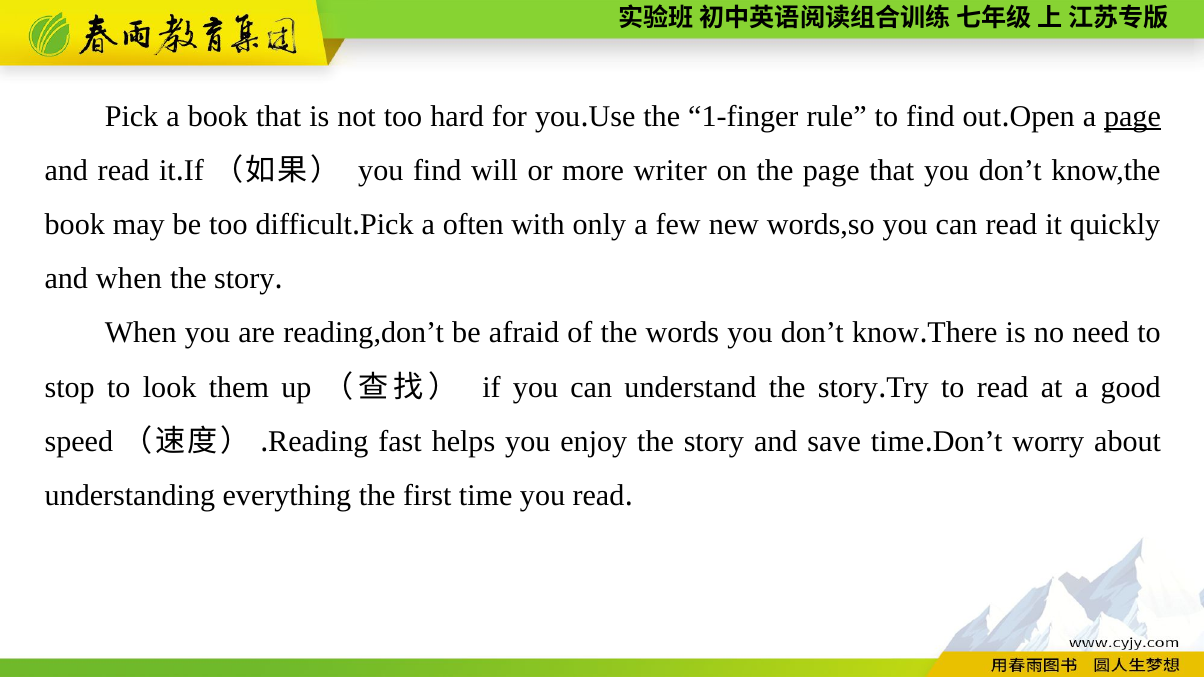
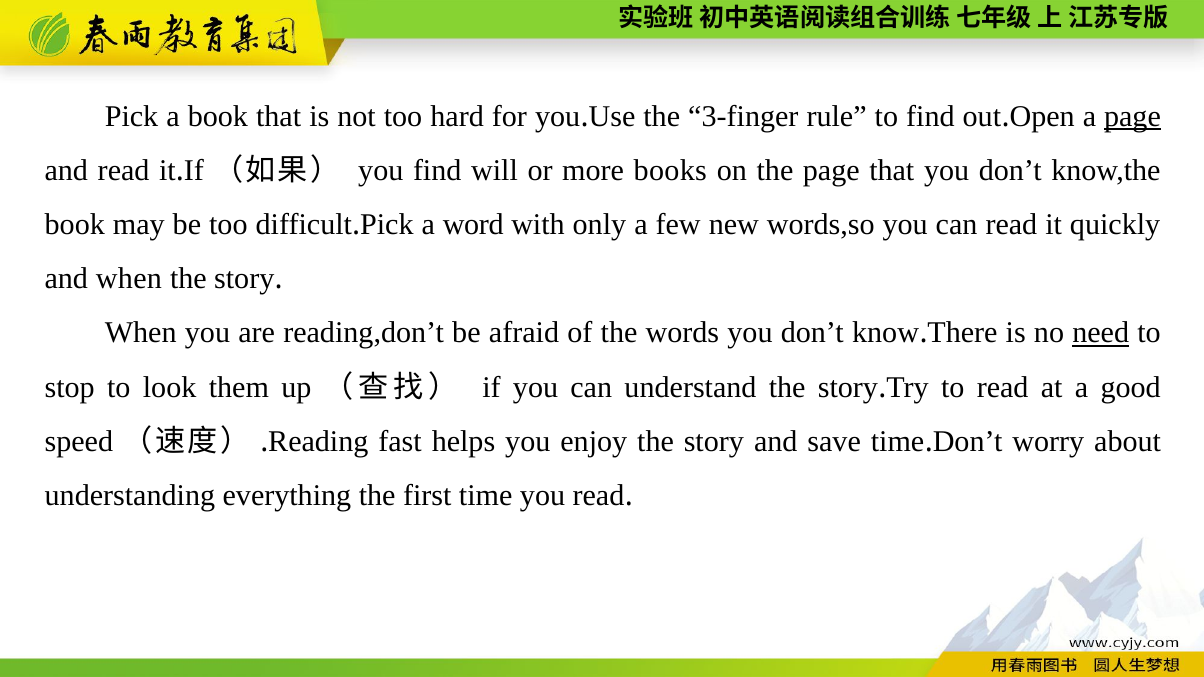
1-finger: 1-finger -> 3-finger (743, 116)
writer: writer -> books (670, 171)
often: often -> word (473, 225)
need underline: none -> present (1101, 333)
